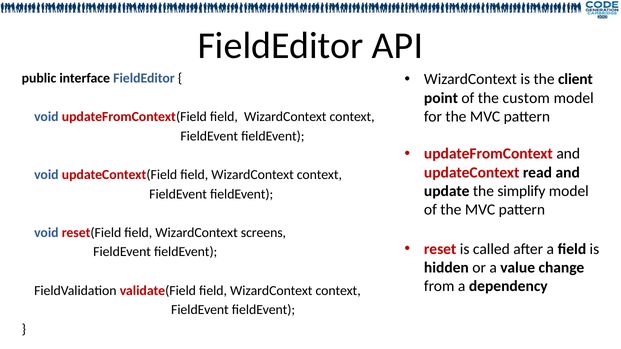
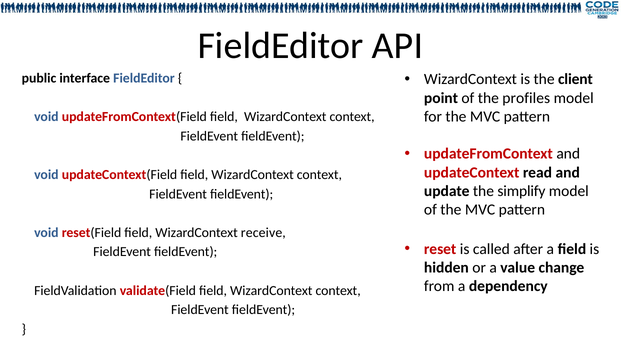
custom: custom -> profiles (526, 98)
screens: screens -> receive (263, 233)
